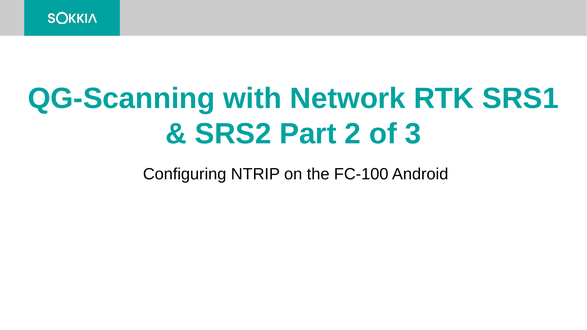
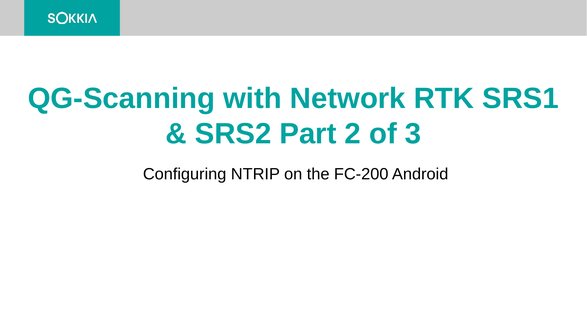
FC-100: FC-100 -> FC-200 (361, 174)
